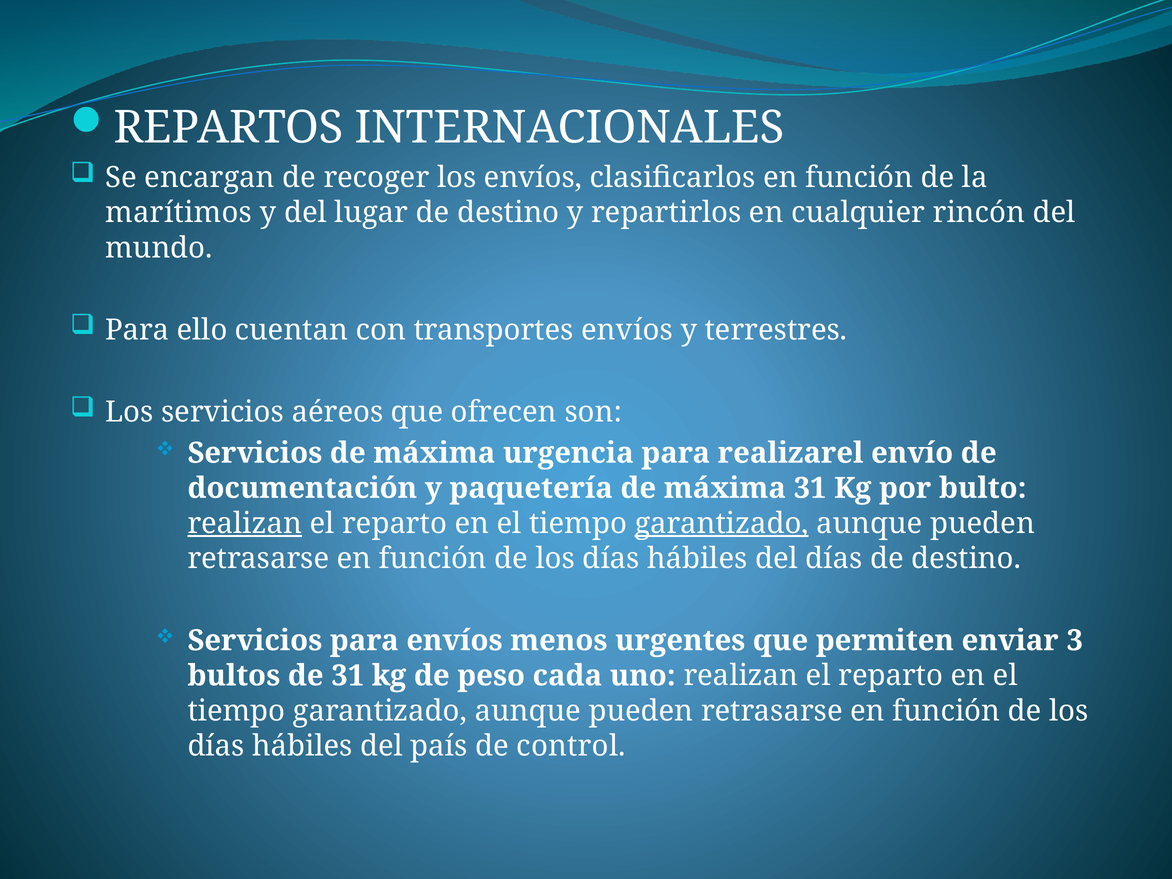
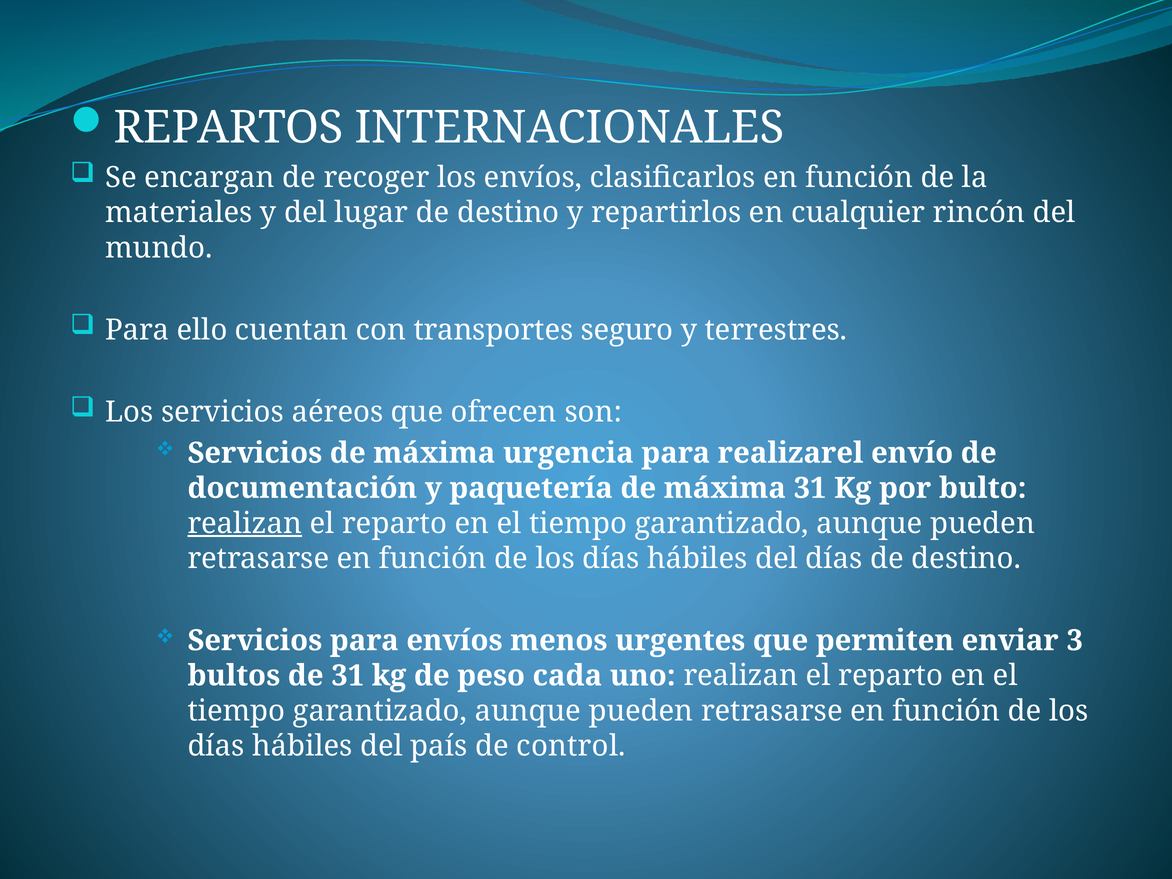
marítimos: marítimos -> materiales (179, 213)
transportes envíos: envíos -> seguro (627, 330)
garantizado underline: present -> none (722, 523)
